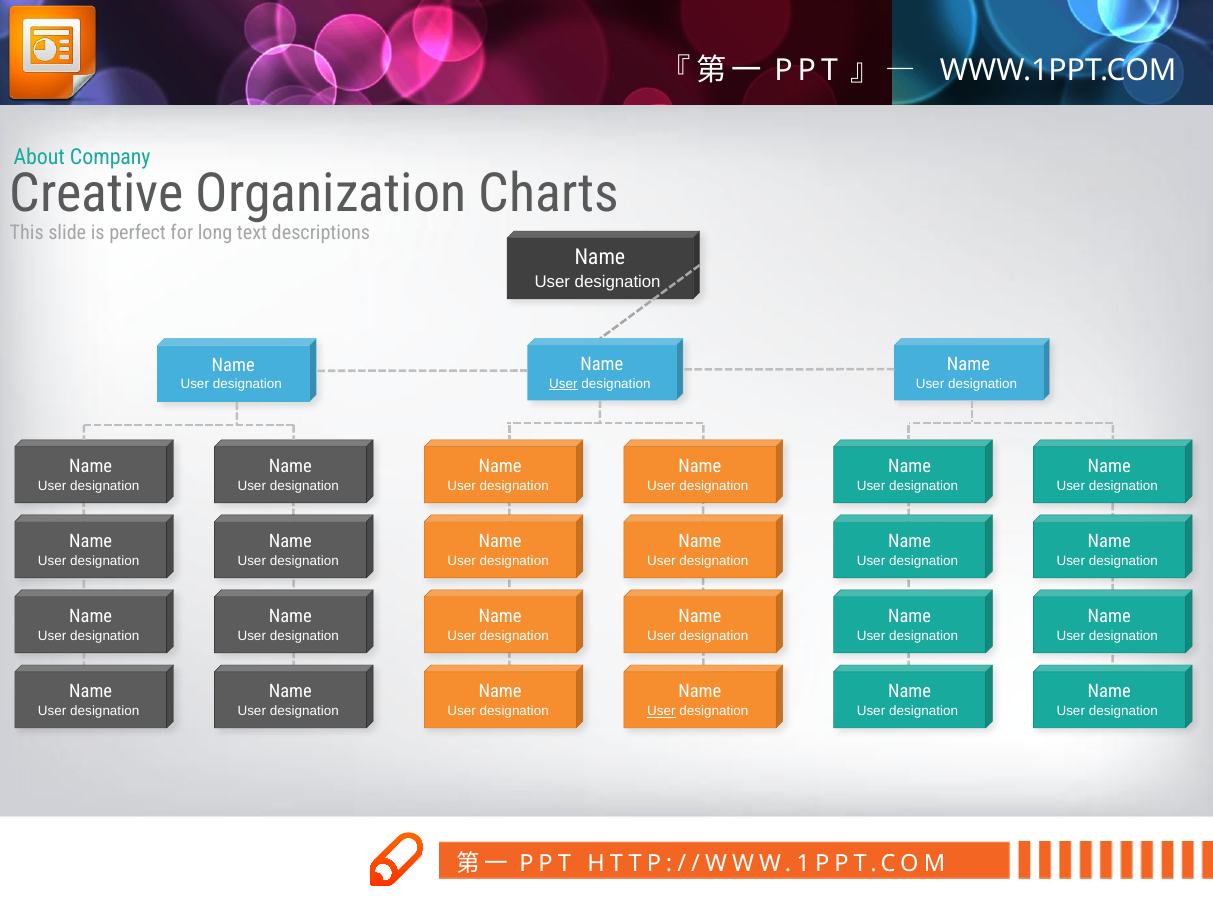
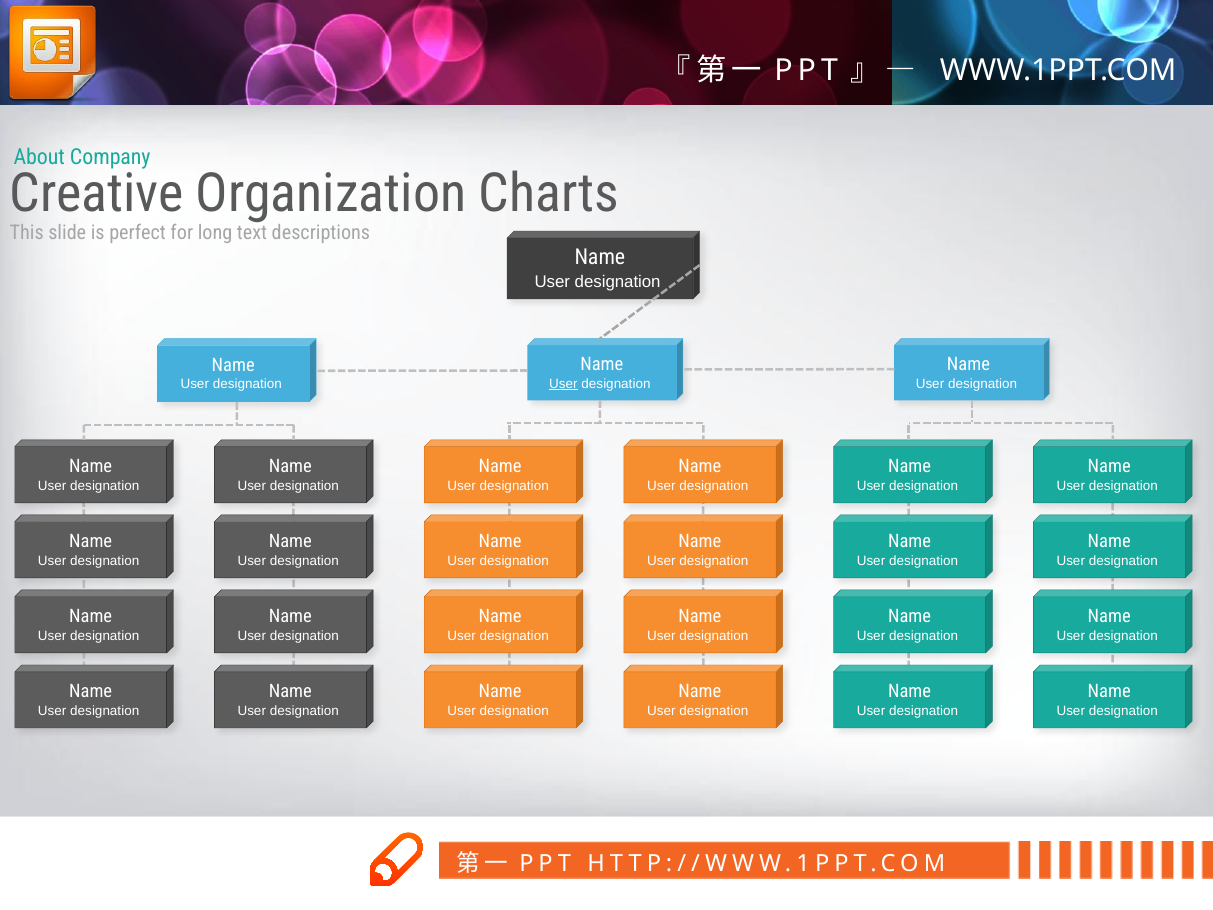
User underline: present -> none (661, 711)
